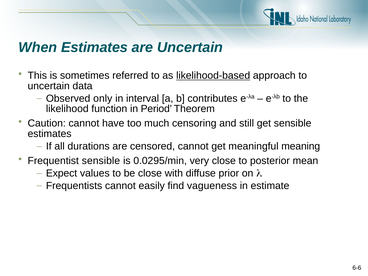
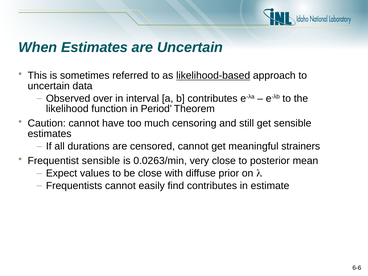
only: only -> over (103, 98)
meaning: meaning -> strainers (301, 146)
0.0295/min: 0.0295/min -> 0.0263/min (160, 161)
find vagueness: vagueness -> contributes (212, 186)
